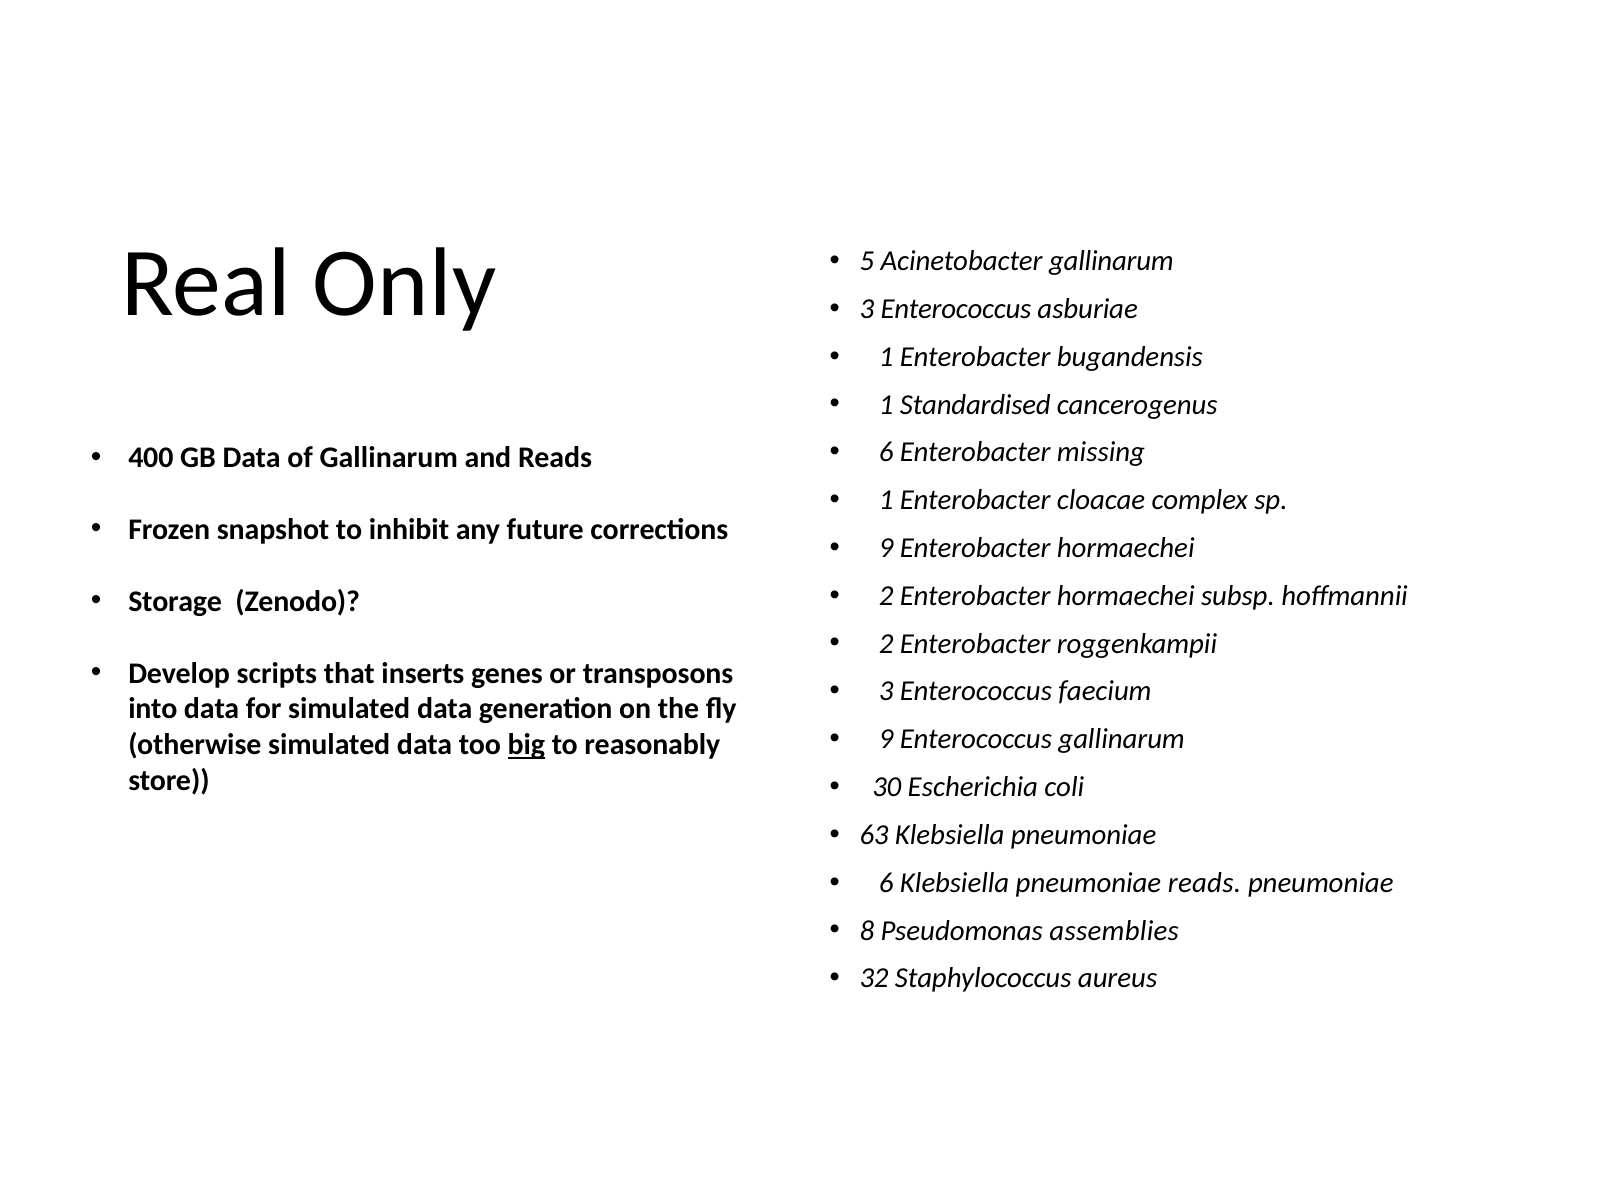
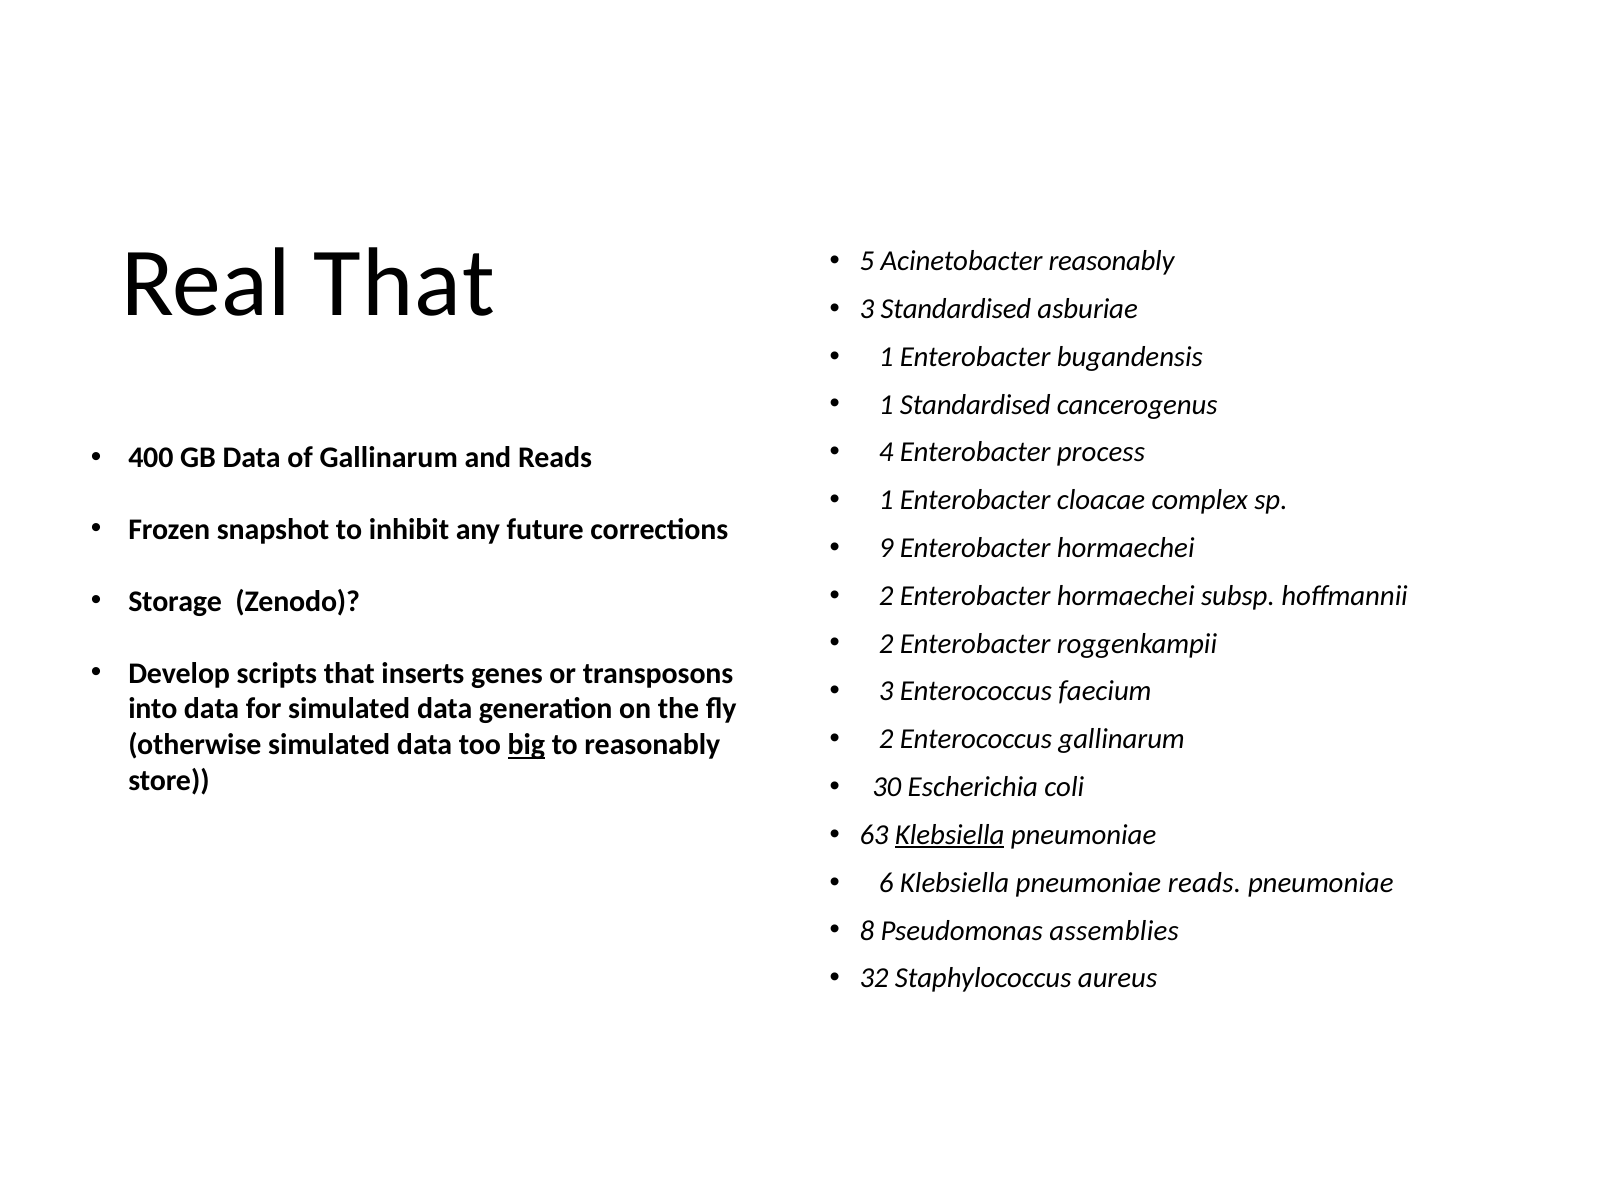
Real Only: Only -> That (404, 284)
Acinetobacter gallinarum: gallinarum -> reasonably (1111, 261)
Enterococcus: Enterococcus -> Standardised (956, 309)
6: 6 -> 4 (886, 453)
missing: missing -> process (1101, 453)
9: 9 -> 2 (886, 740)
Klebsiella underline: none -> present (950, 835)
